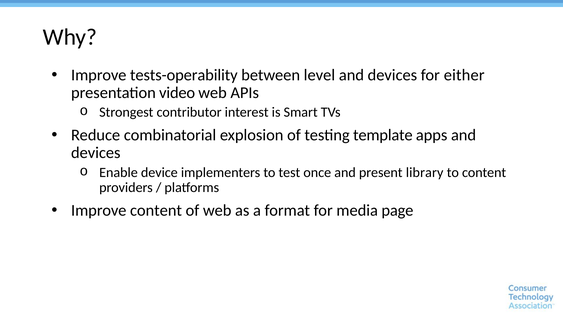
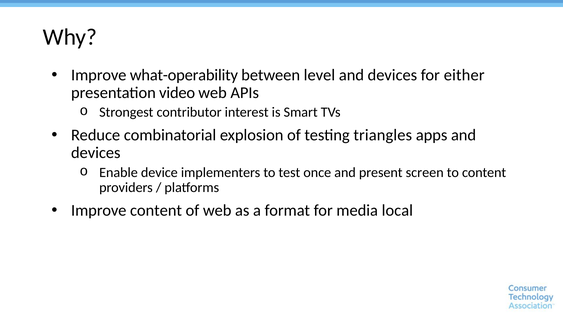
tests-operability: tests-operability -> what-operability (184, 75)
template: template -> triangles (383, 135)
library: library -> screen (425, 172)
page: page -> local (397, 210)
